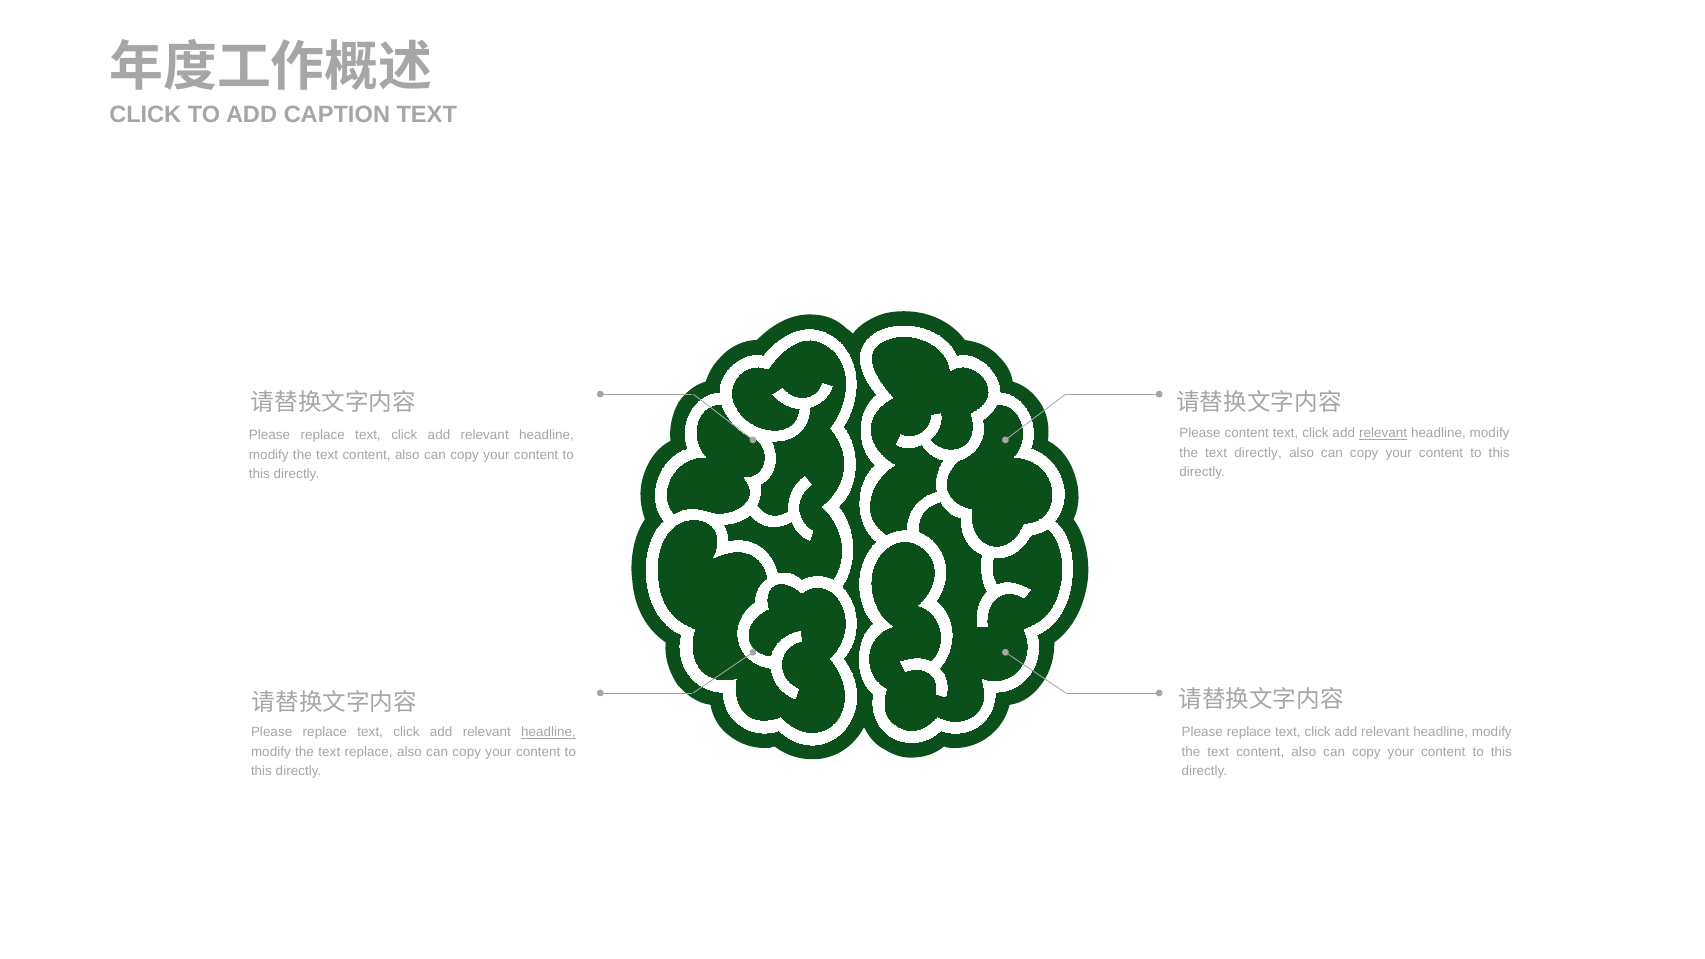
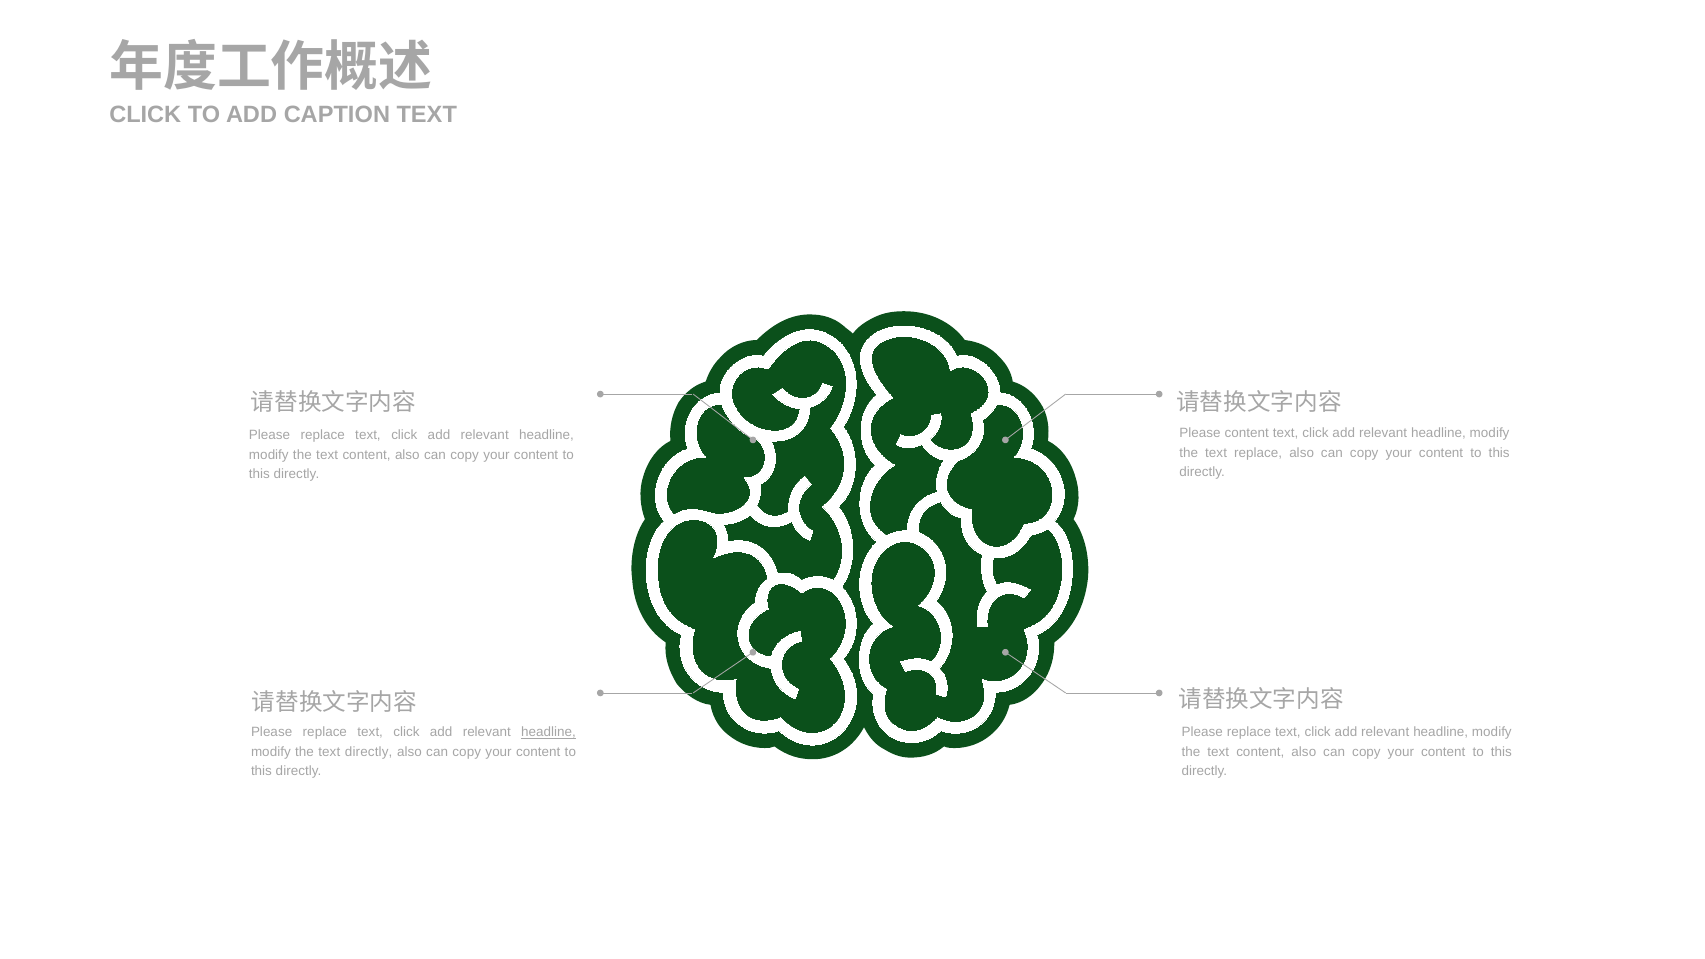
relevant underline: present -> none (1383, 433)
text directly: directly -> replace (1258, 453)
text replace: replace -> directly (369, 752)
